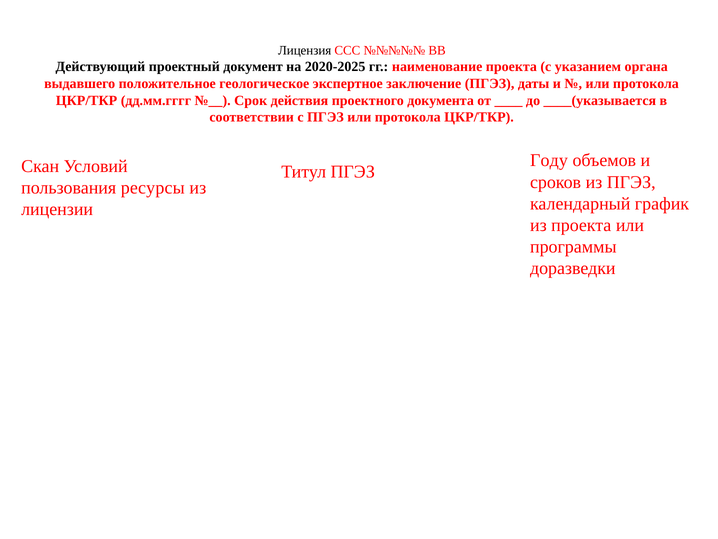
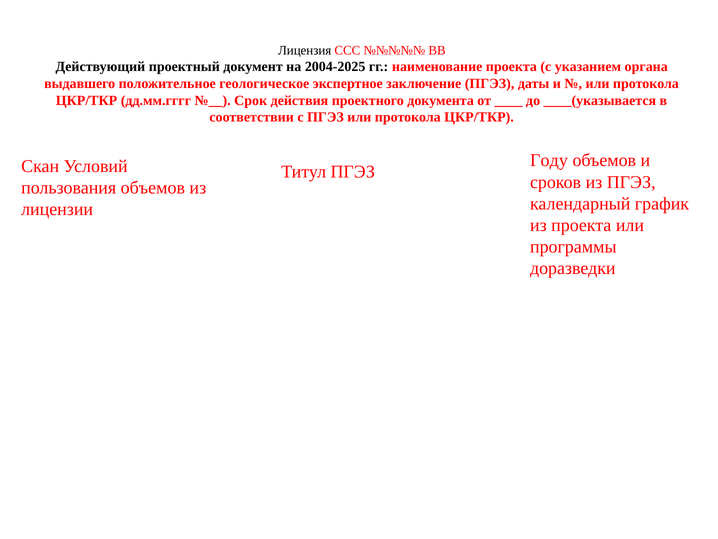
2020-2025: 2020-2025 -> 2004-2025 (335, 67)
пользования ресурсы: ресурсы -> объемов (153, 188)
